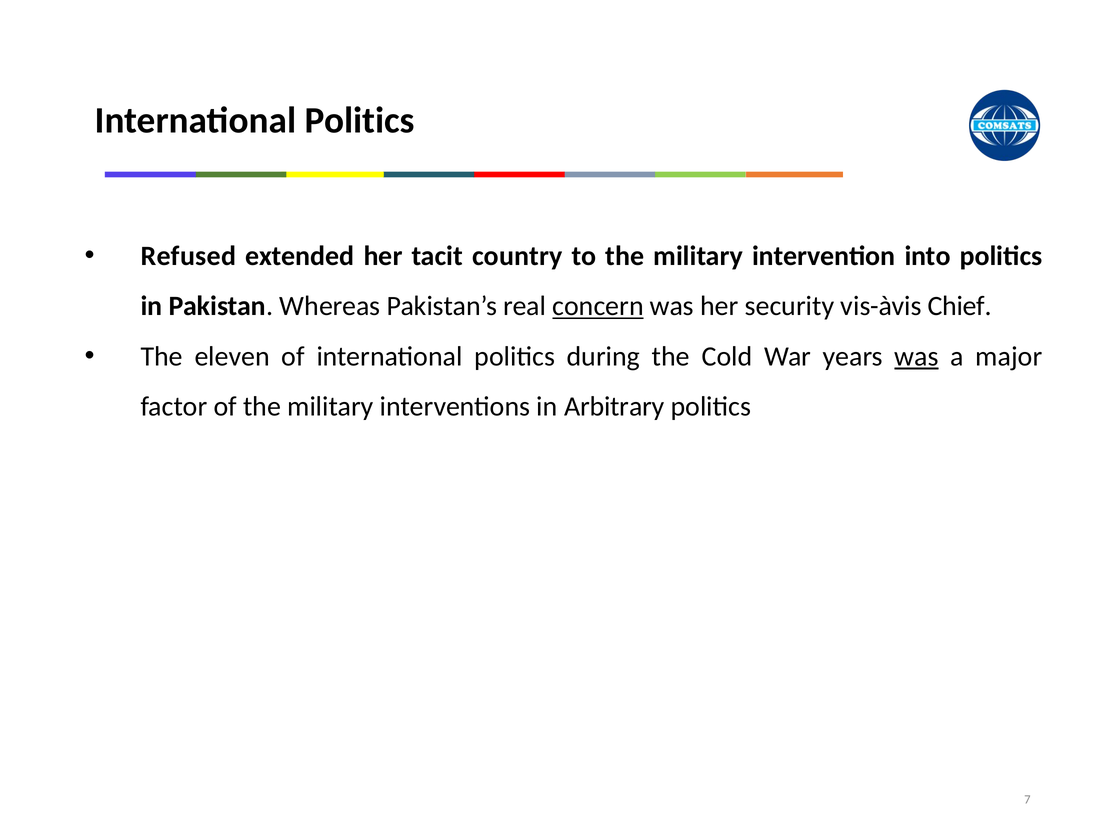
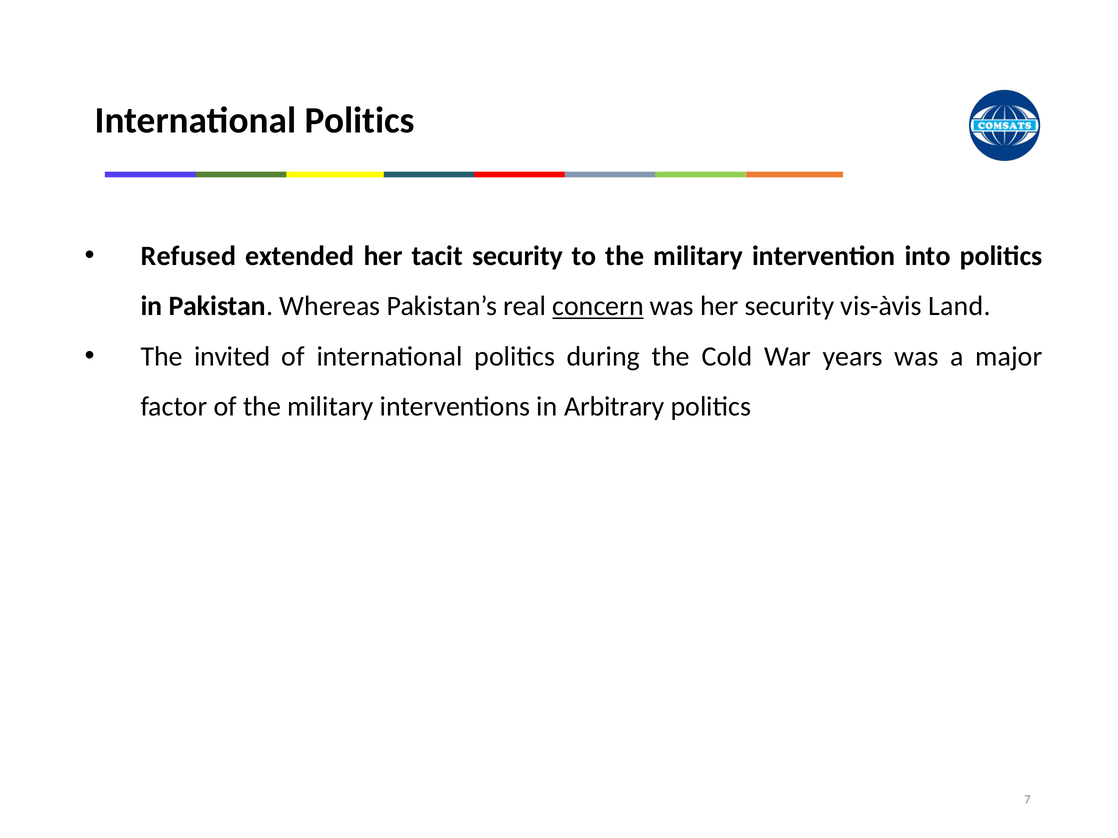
tacit country: country -> security (517, 256)
Chief: Chief -> Land (959, 306)
eleven: eleven -> invited (232, 357)
was underline: present -> none (917, 357)
